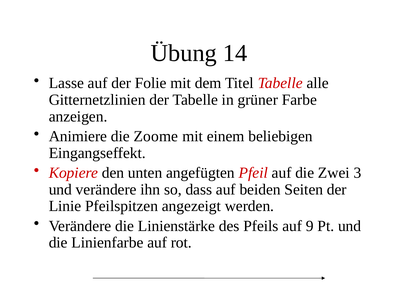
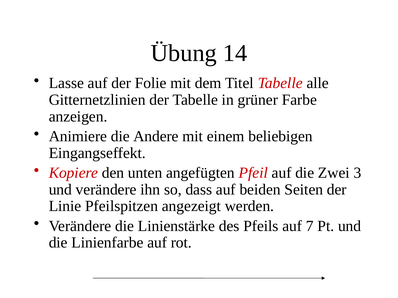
Zoome: Zoome -> Andere (156, 136)
9: 9 -> 7 (310, 226)
